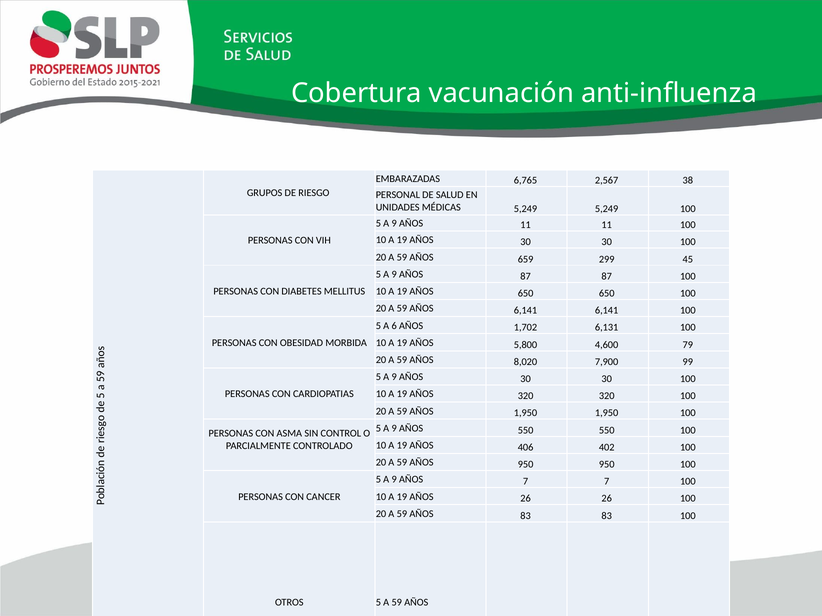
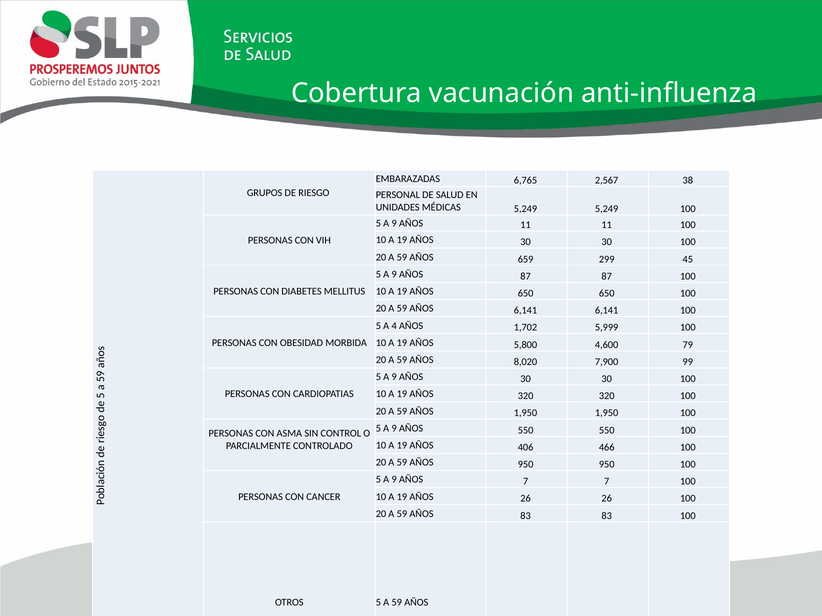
6: 6 -> 4 (394, 326)
6,131: 6,131 -> 5,999 (607, 328)
402: 402 -> 466 (607, 448)
